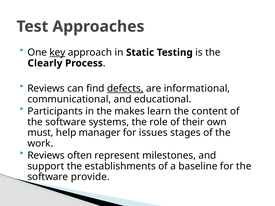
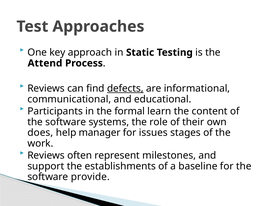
key underline: present -> none (57, 53)
Clearly: Clearly -> Attend (45, 63)
makes: makes -> formal (130, 111)
must: must -> does (40, 133)
